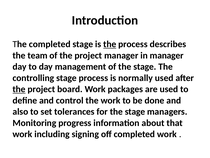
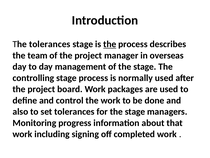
The completed: completed -> tolerances (50, 44)
in manager: manager -> overseas (167, 55)
the underline: present -> none (19, 89)
